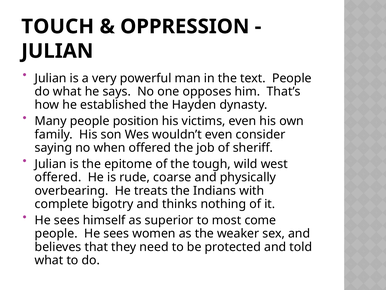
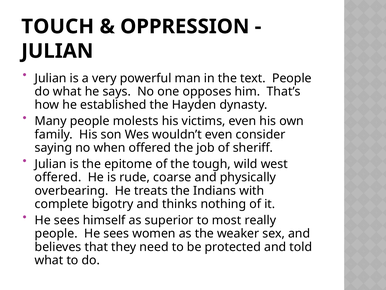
position: position -> molests (136, 121)
come: come -> really (260, 220)
